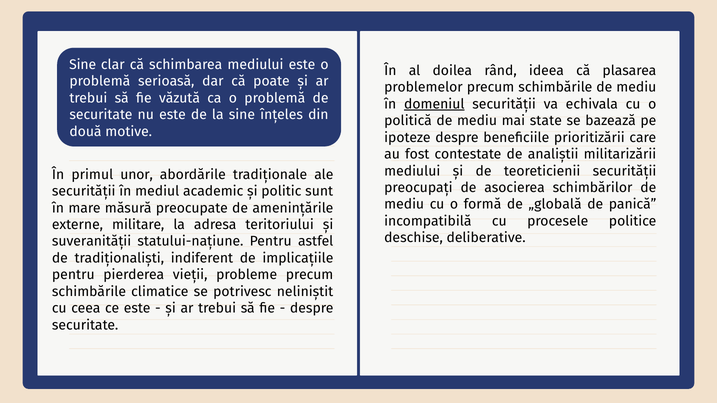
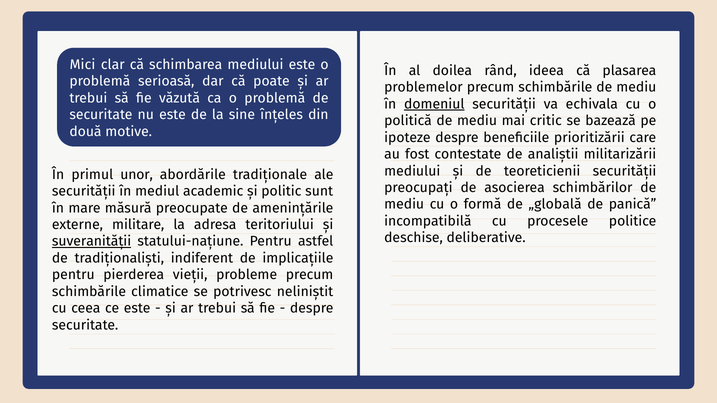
Sine: Sine -> Mici (83, 65)
state: state -> critic (546, 121)
suveranității underline: none -> present (92, 242)
